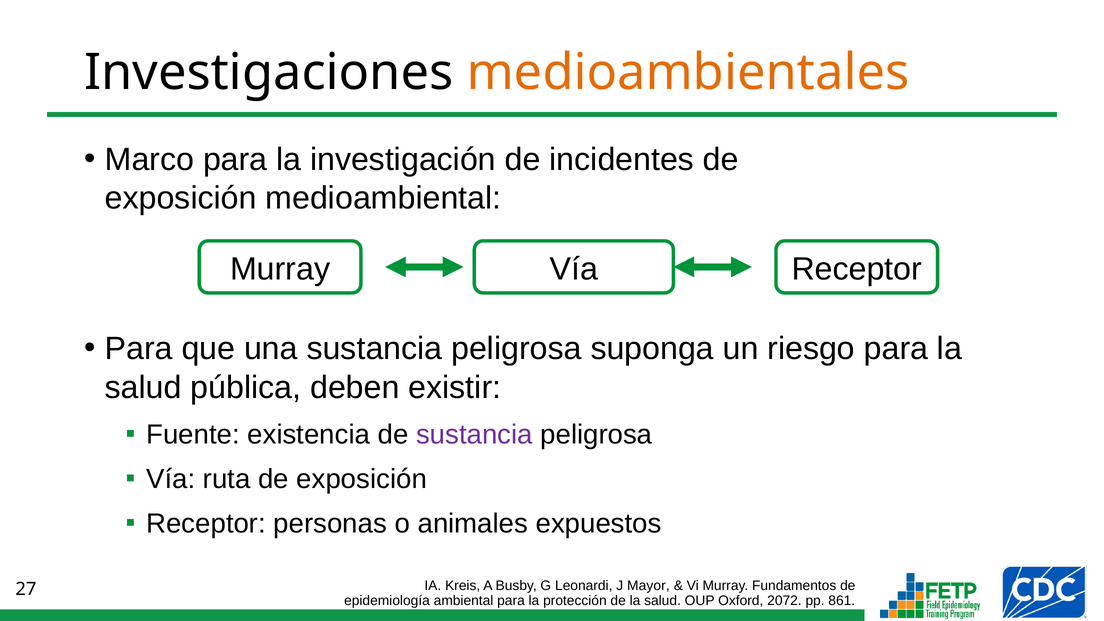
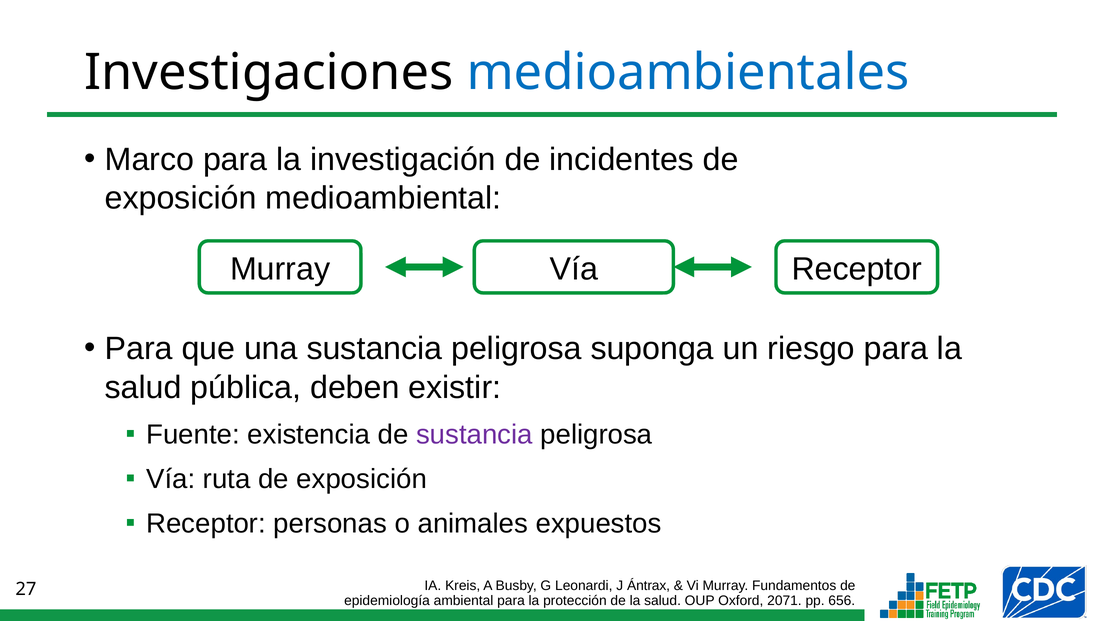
medioambientales colour: orange -> blue (688, 72)
Mayor: Mayor -> Ántrax (649, 586)
2072: 2072 -> 2071 (784, 600)
861: 861 -> 656 (842, 600)
